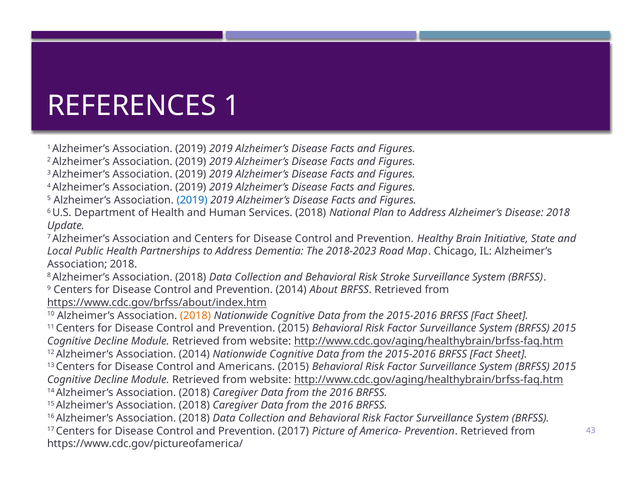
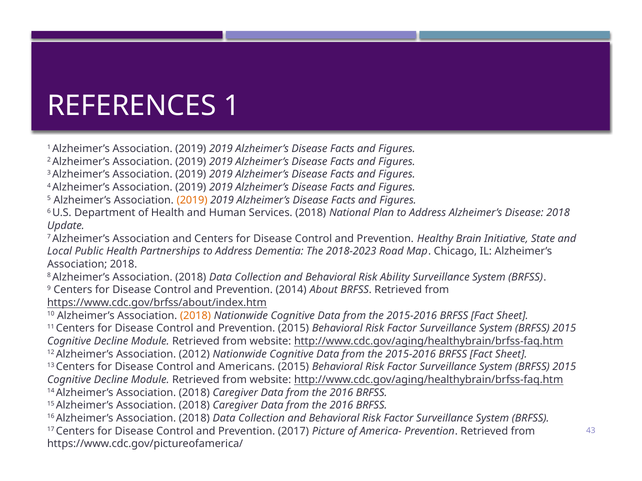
2019 colour: blue -> orange (192, 200)
Stroke: Stroke -> Ability (395, 277)
Association 2014: 2014 -> 2012 (194, 354)
